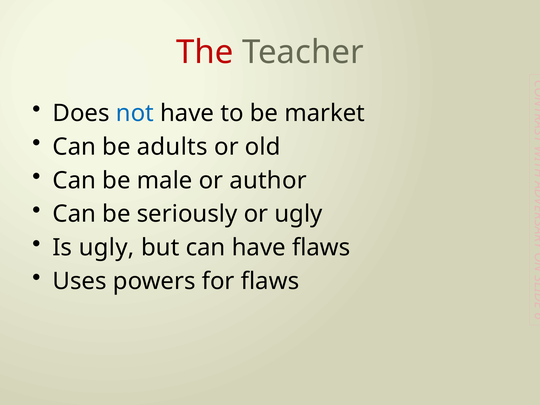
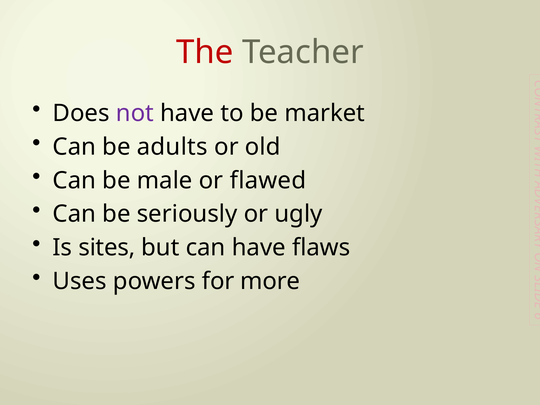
not colour: blue -> purple (135, 113)
author: author -> flawed (268, 180)
Is ugly: ugly -> sites (107, 248)
for flaws: flaws -> more (270, 281)
